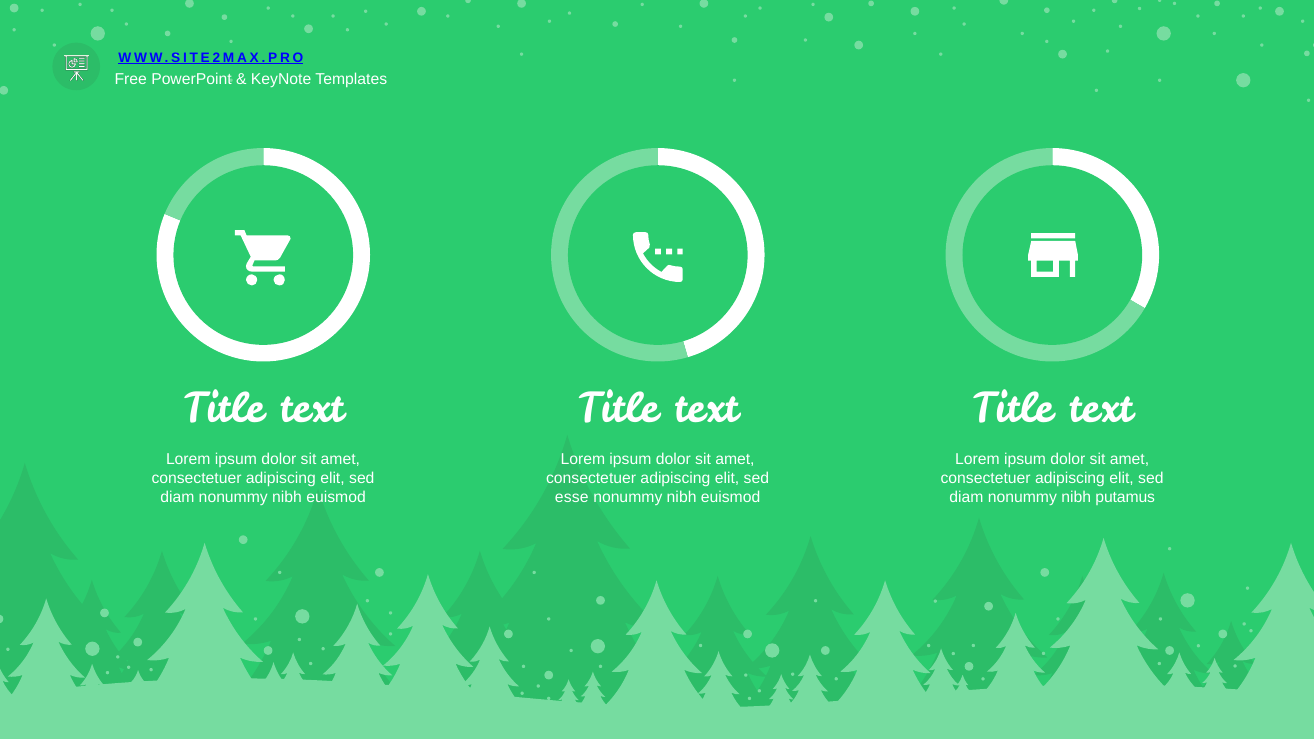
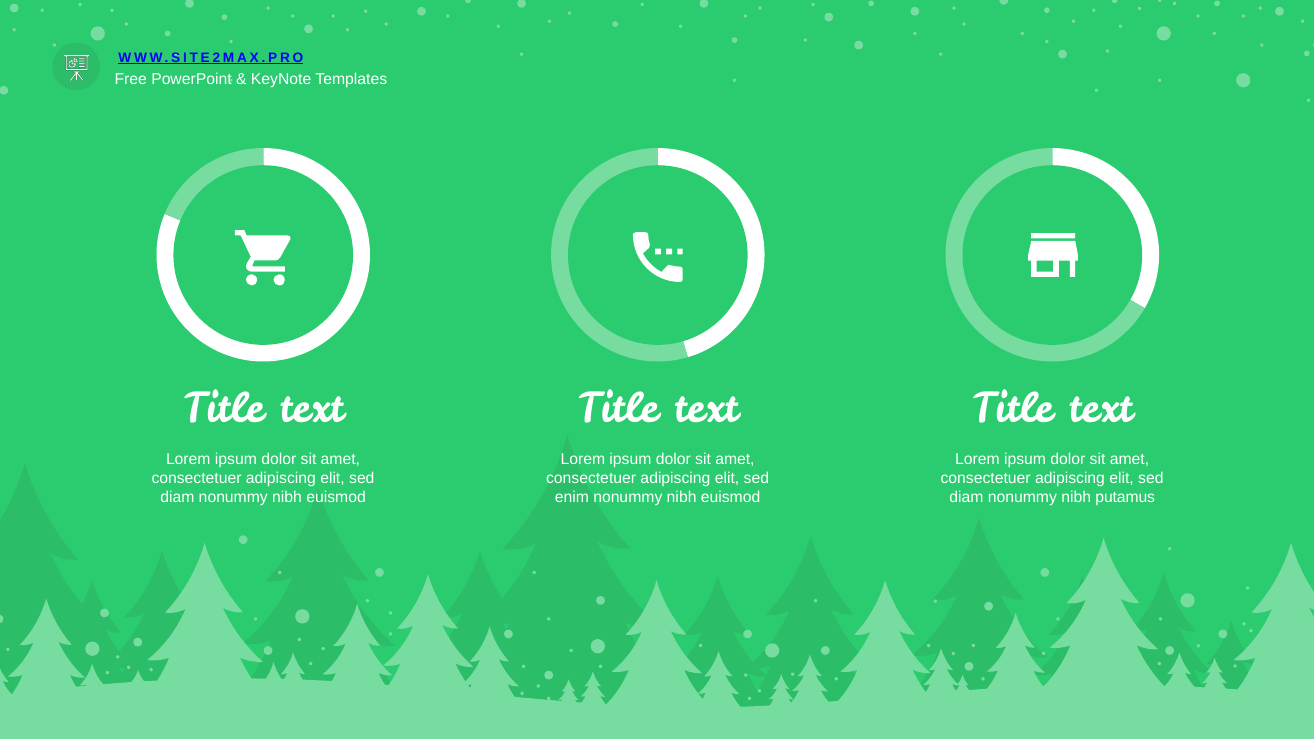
esse: esse -> enim (572, 497)
